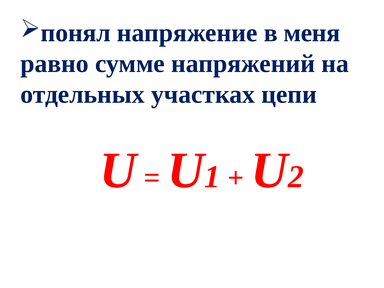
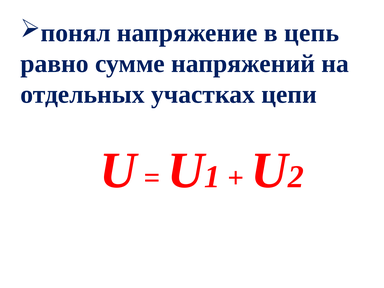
меня: меня -> цепь (312, 33)
